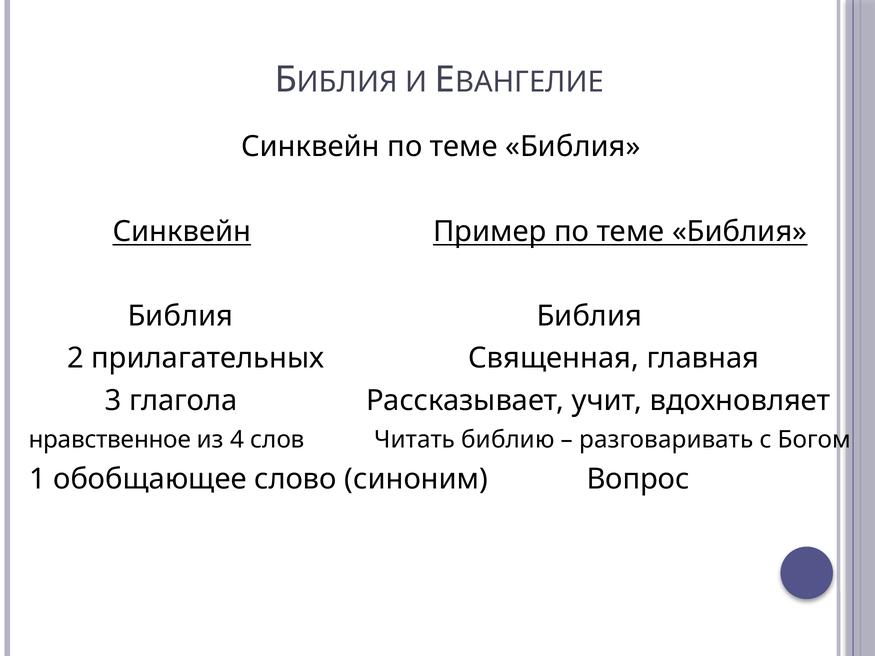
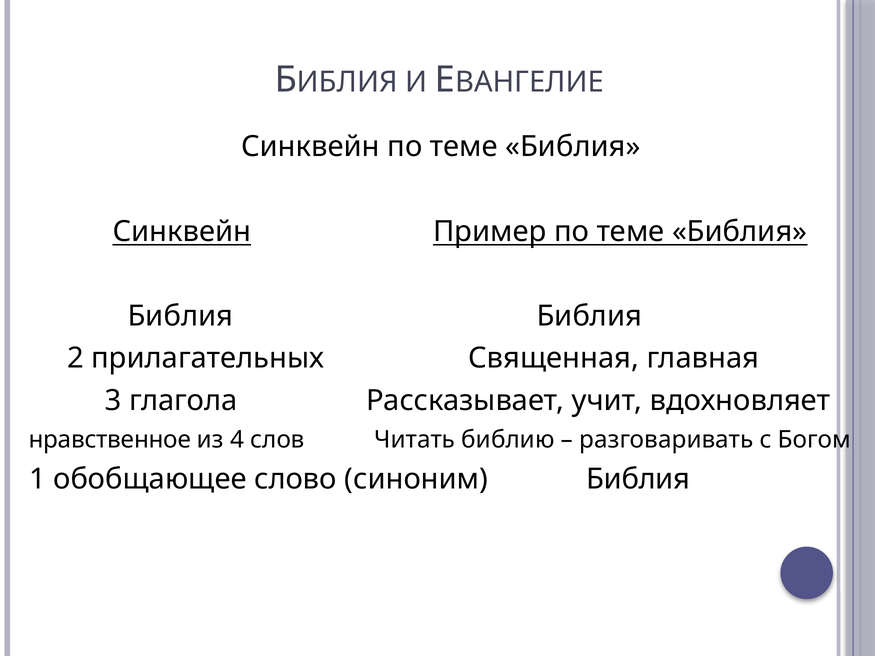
синоним Вопрос: Вопрос -> Библия (638, 480)
